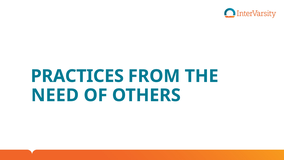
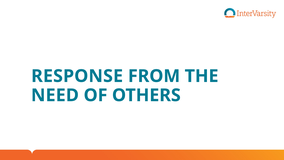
PRACTICES: PRACTICES -> RESPONSE (77, 76)
